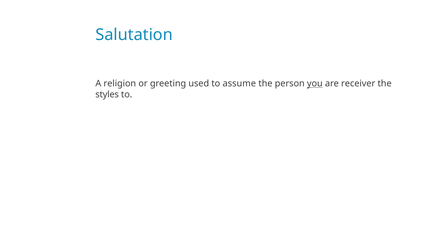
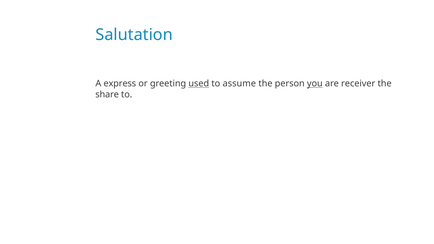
religion: religion -> express (120, 84)
used underline: none -> present (199, 84)
styles: styles -> share (107, 94)
